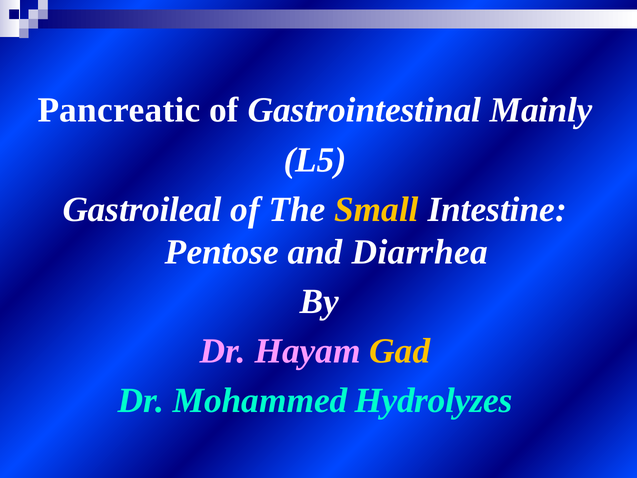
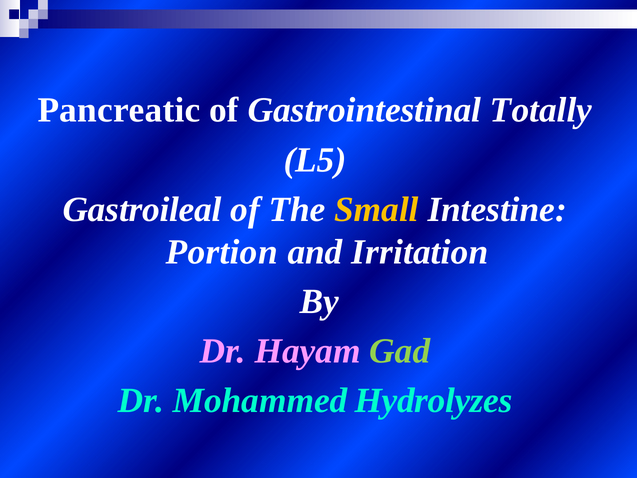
Mainly: Mainly -> Totally (541, 110)
Pentose: Pentose -> Portion (222, 252)
Diarrhea: Diarrhea -> Irritation (420, 252)
Gad colour: yellow -> light green (400, 351)
